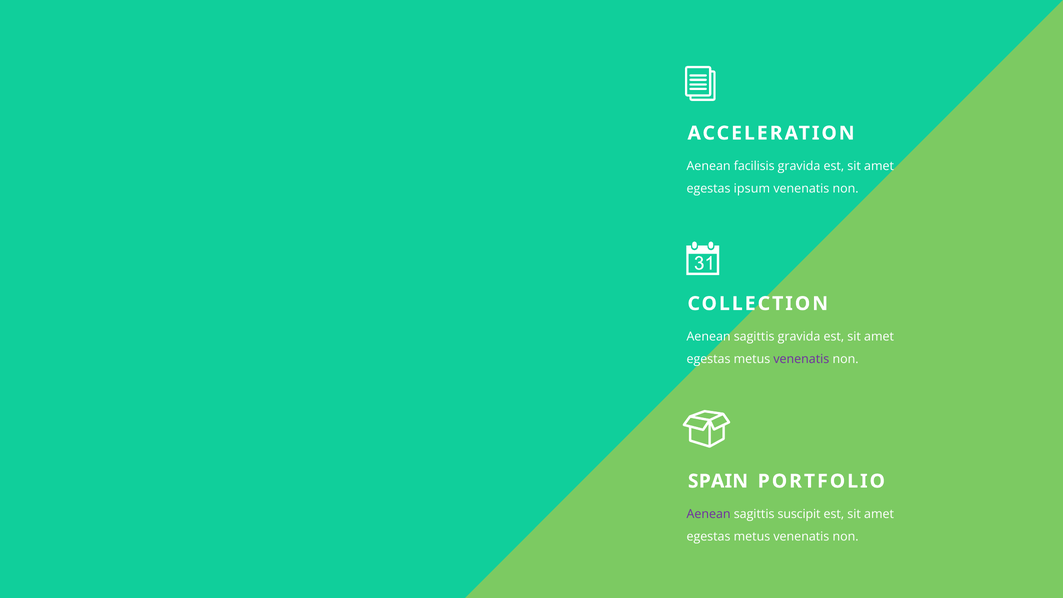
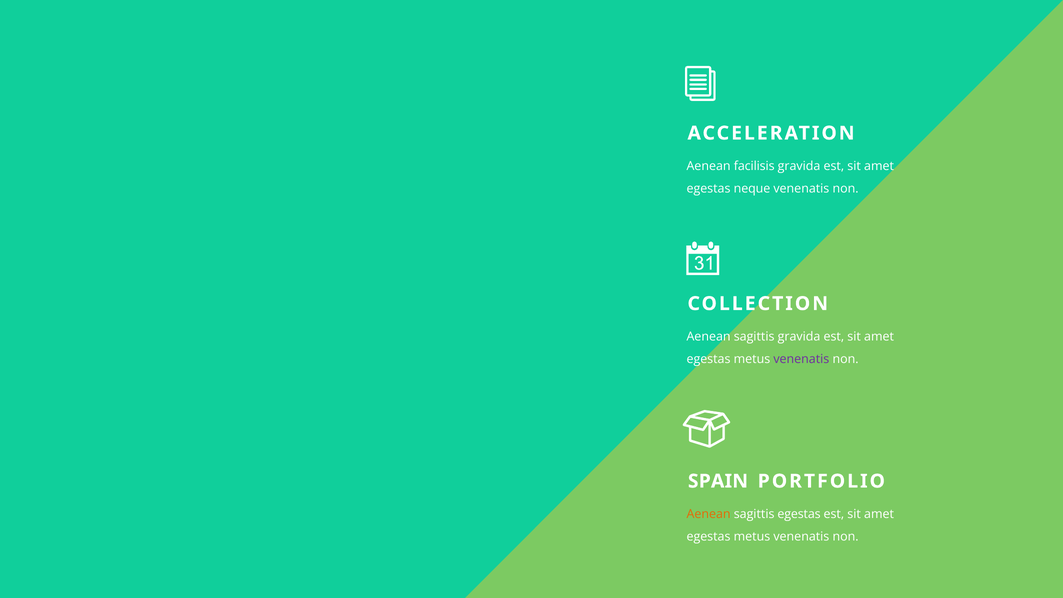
ipsum: ipsum -> neque (752, 188)
Aenean colour: purple -> orange (709, 514)
sagittis suscipit: suscipit -> egestas (799, 514)
